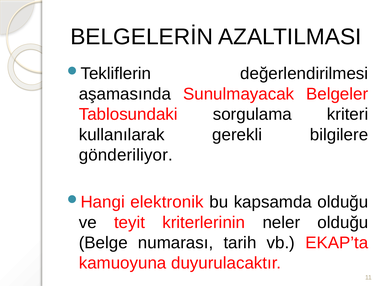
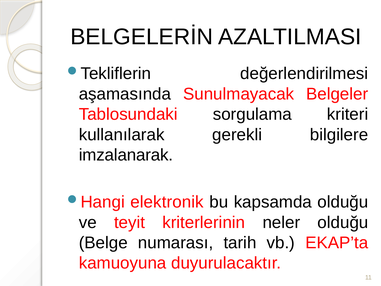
gönderiliyor: gönderiliyor -> imzalanarak (126, 155)
